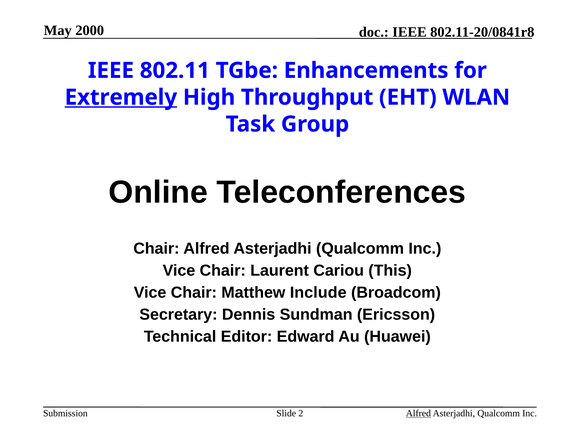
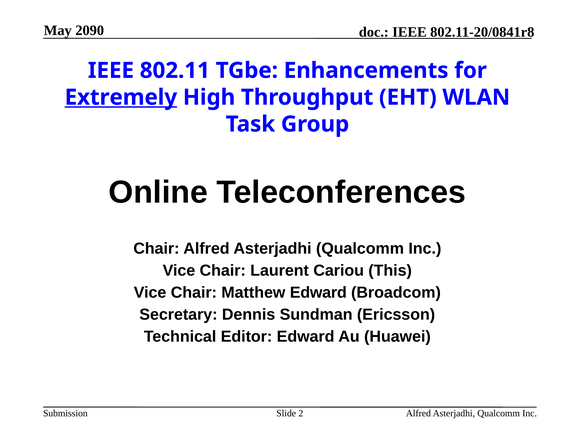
2000: 2000 -> 2090 (90, 30)
Matthew Include: Include -> Edward (318, 293)
Alfred underline: present -> none (418, 414)
